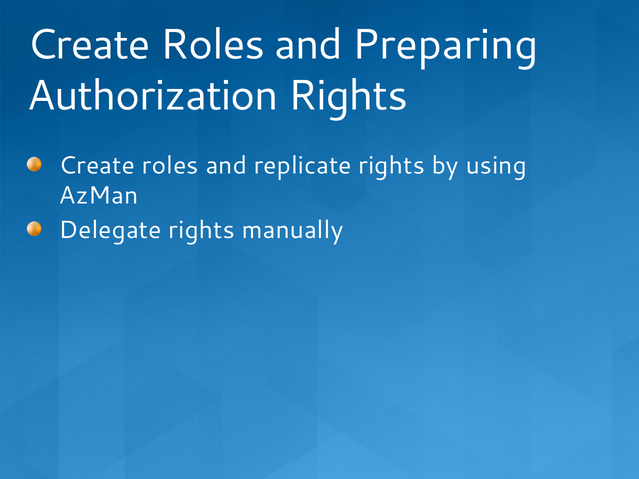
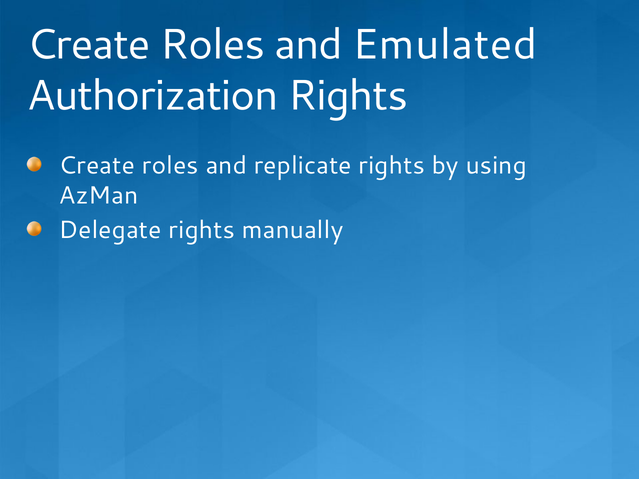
Preparing: Preparing -> Emulated (445, 45)
